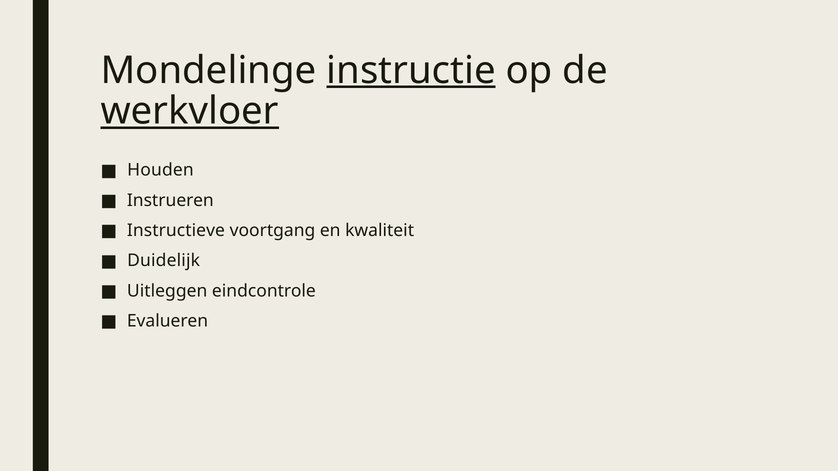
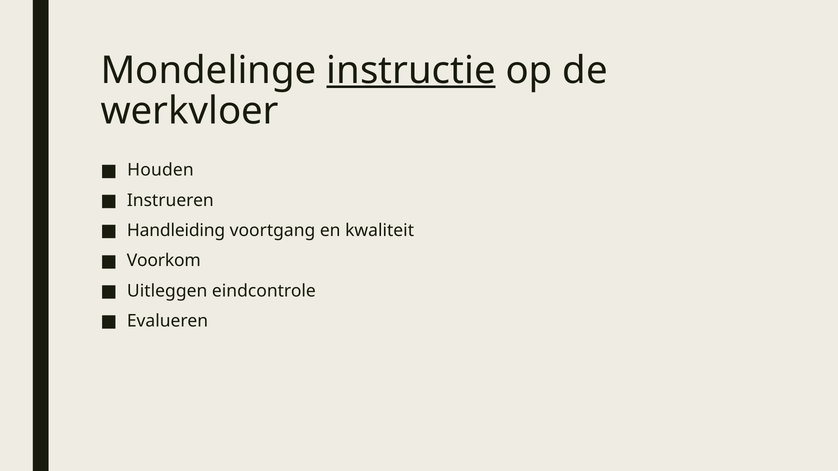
werkvloer underline: present -> none (190, 111)
Instructieve: Instructieve -> Handleiding (176, 231)
Duidelijk: Duidelijk -> Voorkom (164, 261)
